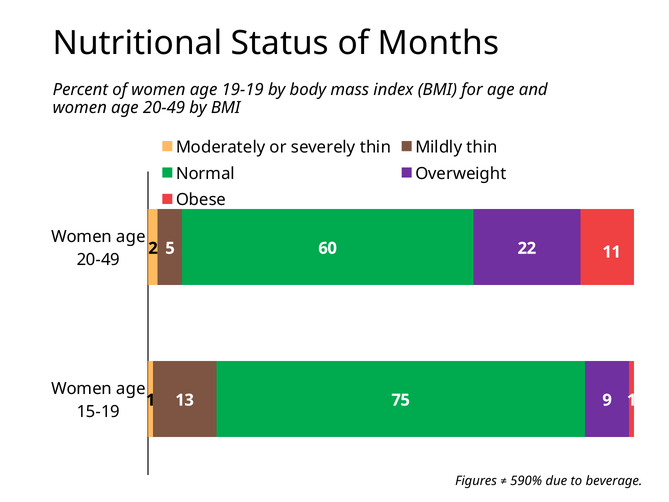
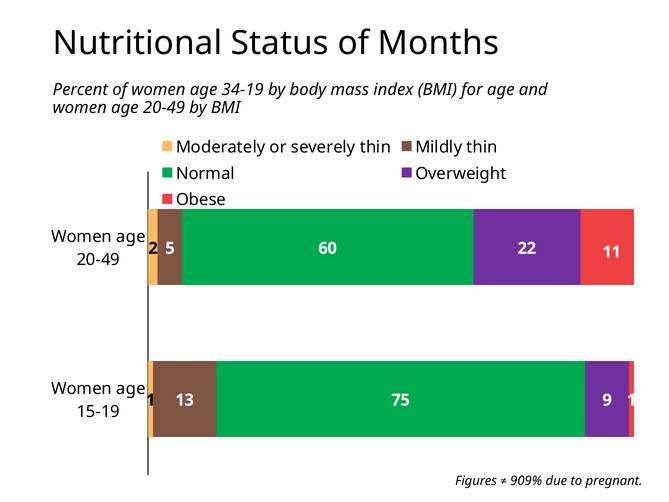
19-19: 19-19 -> 34-19 (243, 90)
590%: 590% -> 909% (526, 481)
beverage: beverage -> pregnant (614, 481)
